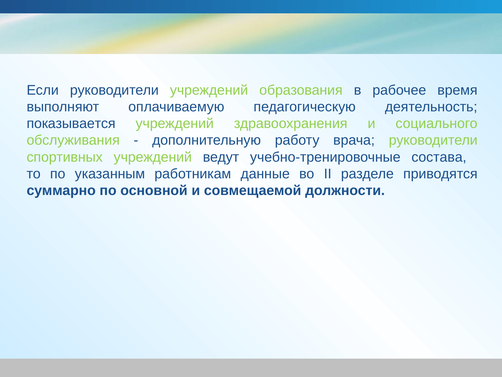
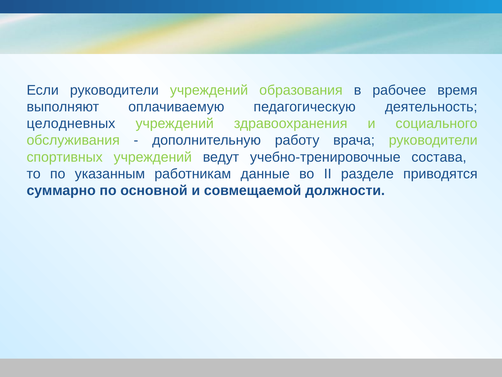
показывается: показывается -> целодневных (71, 123)
